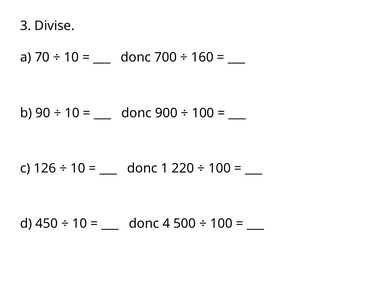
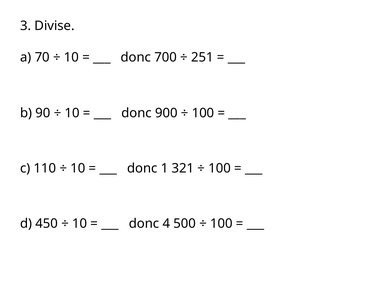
160: 160 -> 251 (202, 57)
126: 126 -> 110 (45, 168)
220: 220 -> 321 (183, 168)
